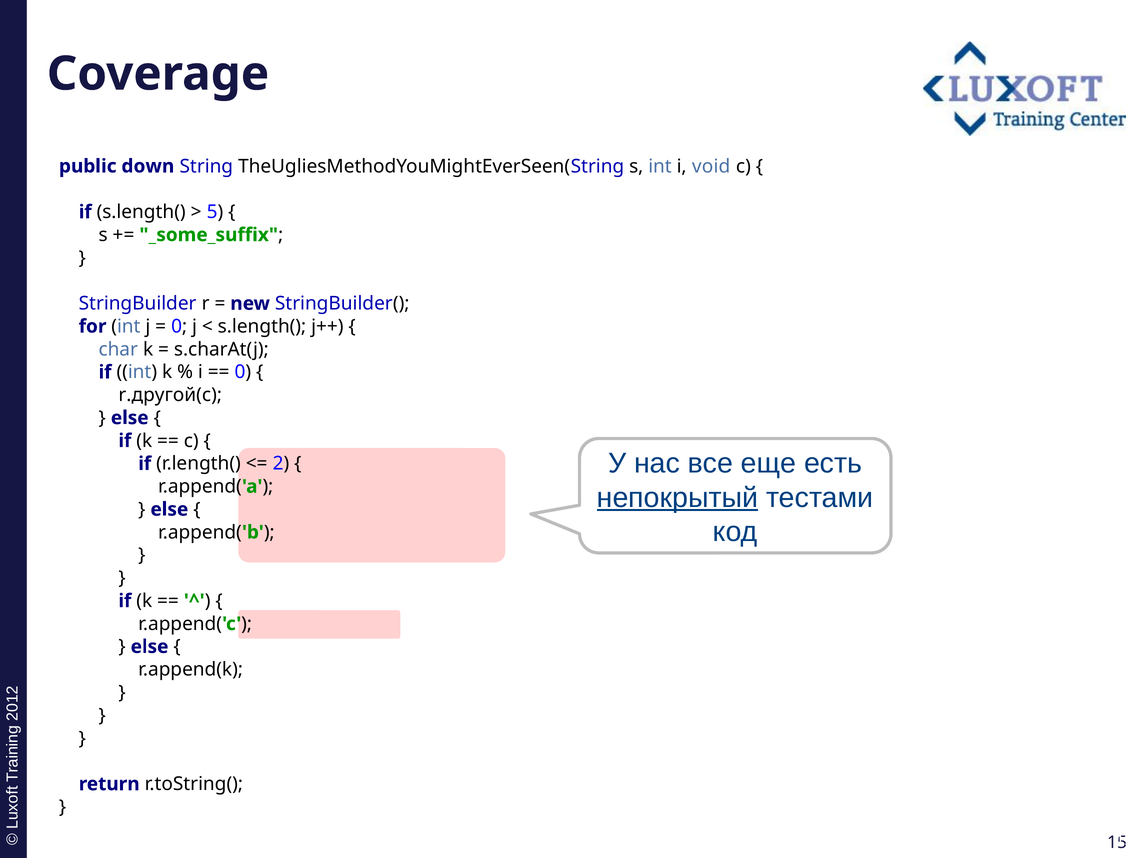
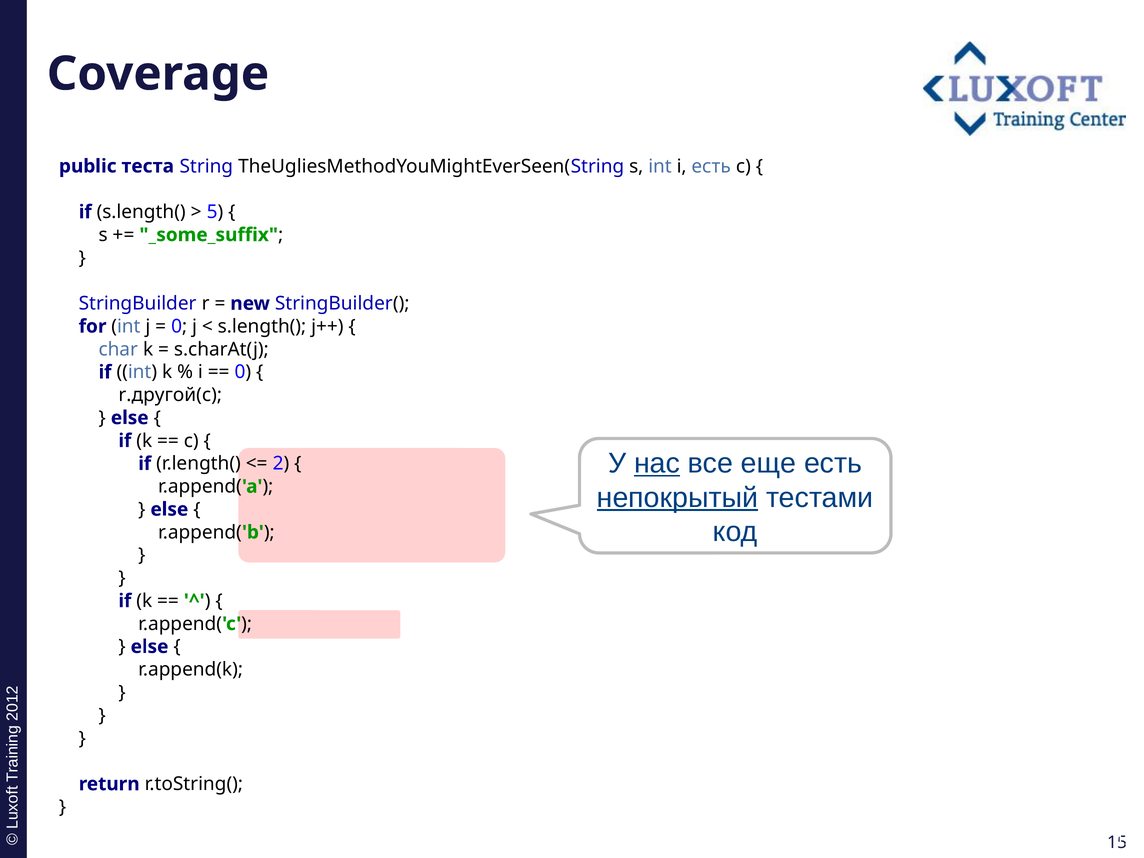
down: down -> теста (148, 166)
i void: void -> есть (711, 166)
нас underline: none -> present (657, 463)
